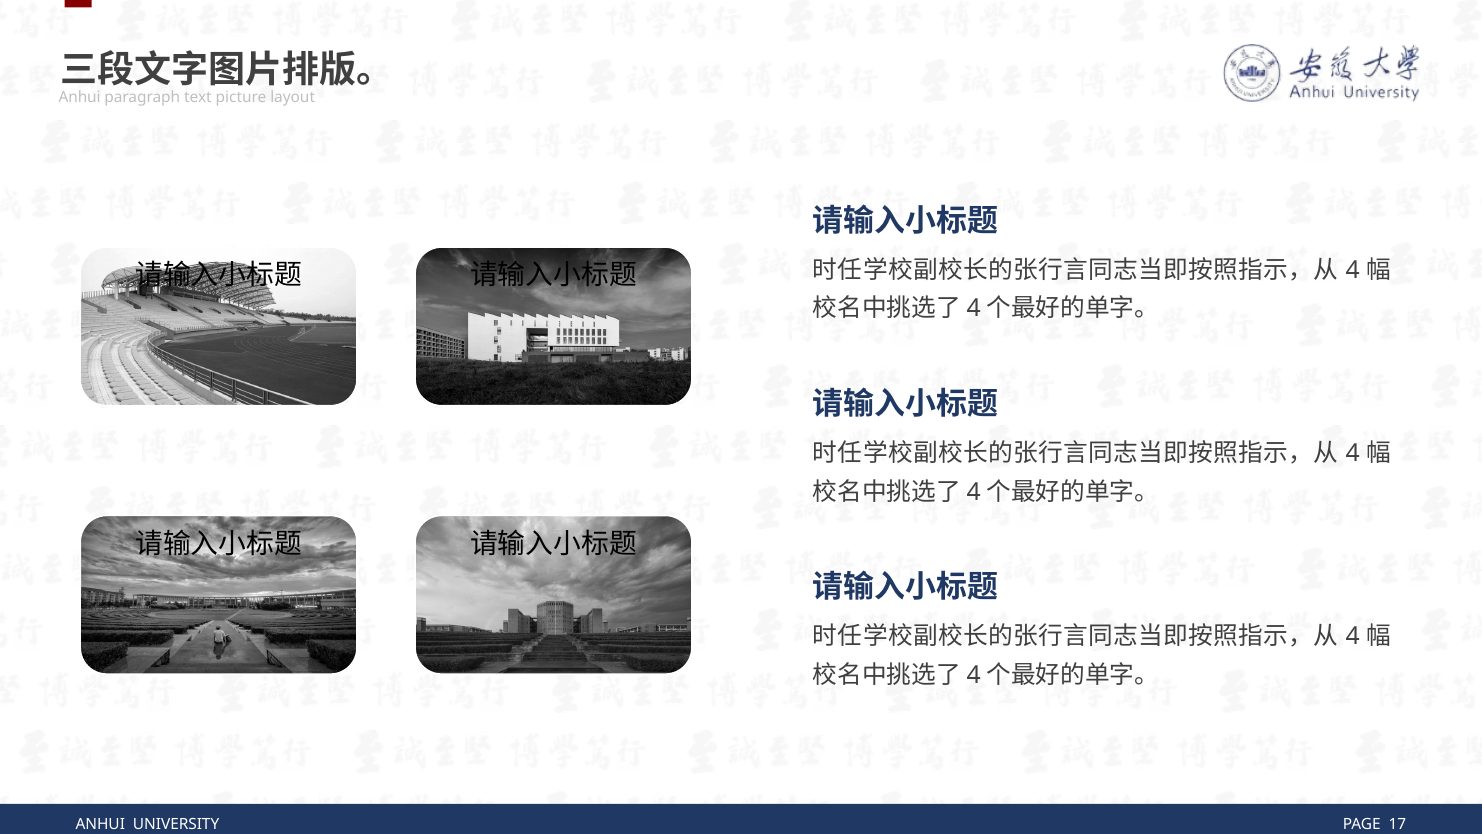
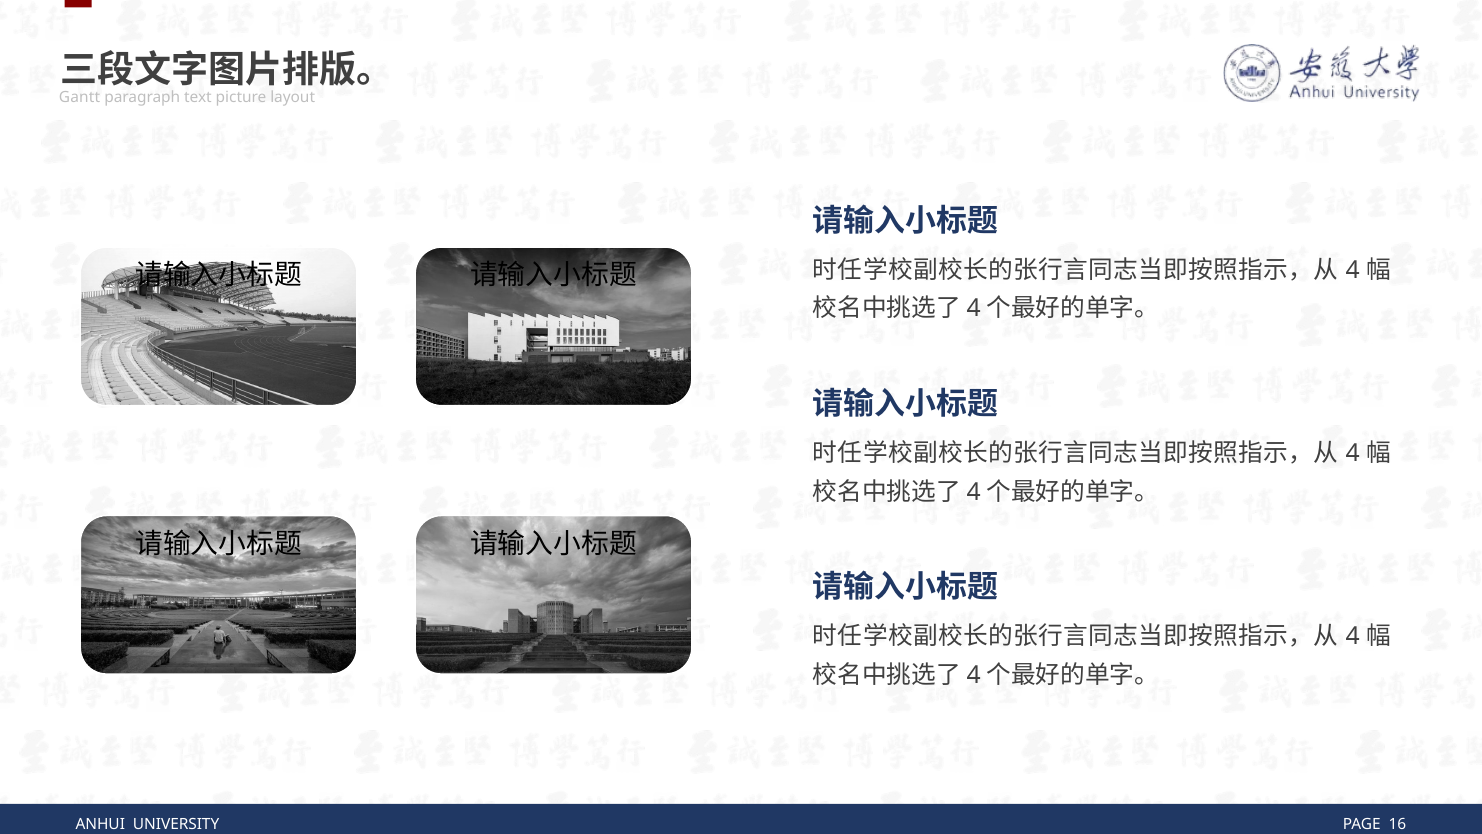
Anhui: Anhui -> Gantt (79, 97)
17: 17 -> 16 (1397, 824)
